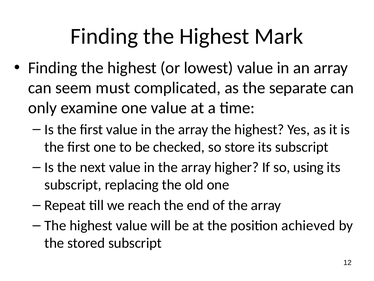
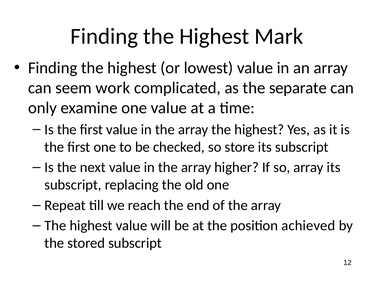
must: must -> work (113, 88)
so using: using -> array (308, 167)
